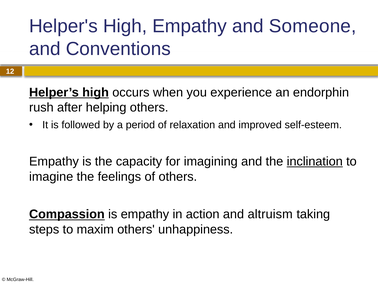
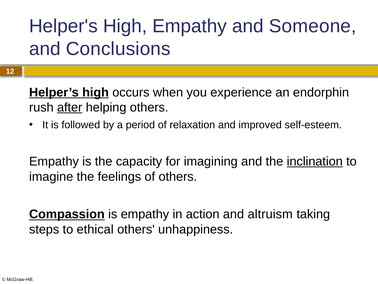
Conventions: Conventions -> Conclusions (118, 49)
after underline: none -> present (70, 107)
maxim: maxim -> ethical (95, 229)
